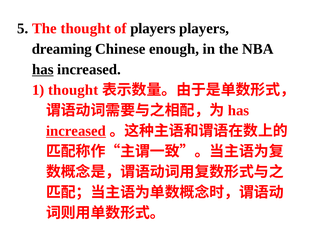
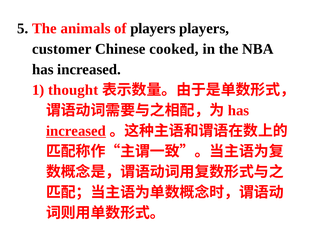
The thought: thought -> animals (86, 29)
dreaming: dreaming -> customer (62, 49)
enough: enough -> cooked (174, 49)
has underline: present -> none (43, 70)
